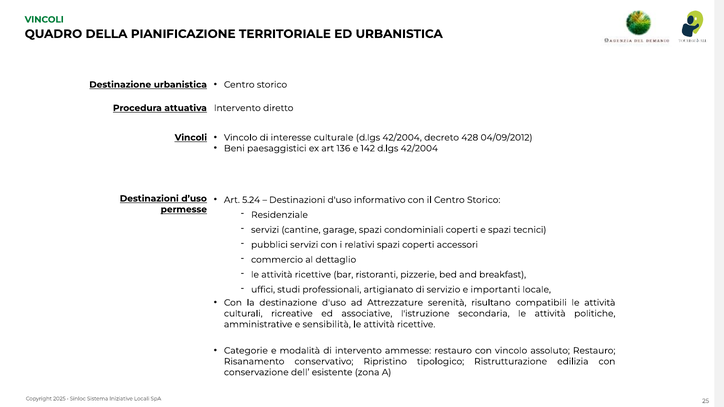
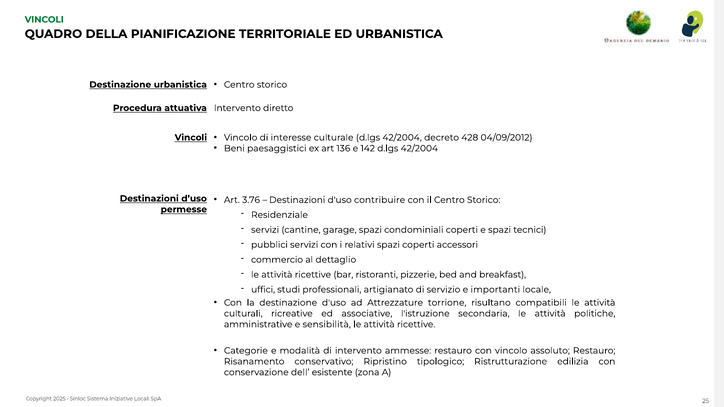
5.24: 5.24 -> 3.76 (251, 200)
informativo: informativo -> contribuire (380, 200)
serenità: serenità -> torrione (447, 303)
